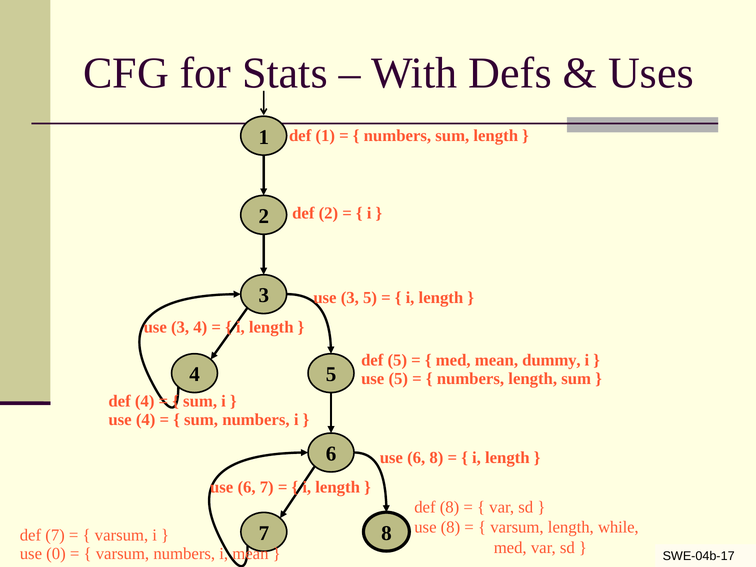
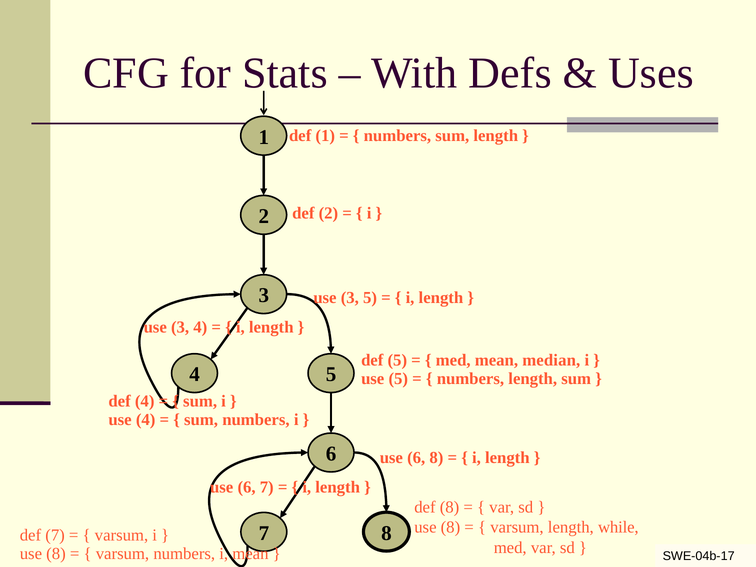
dummy: dummy -> median (551, 360)
0: 0 -> 8 (56, 554)
